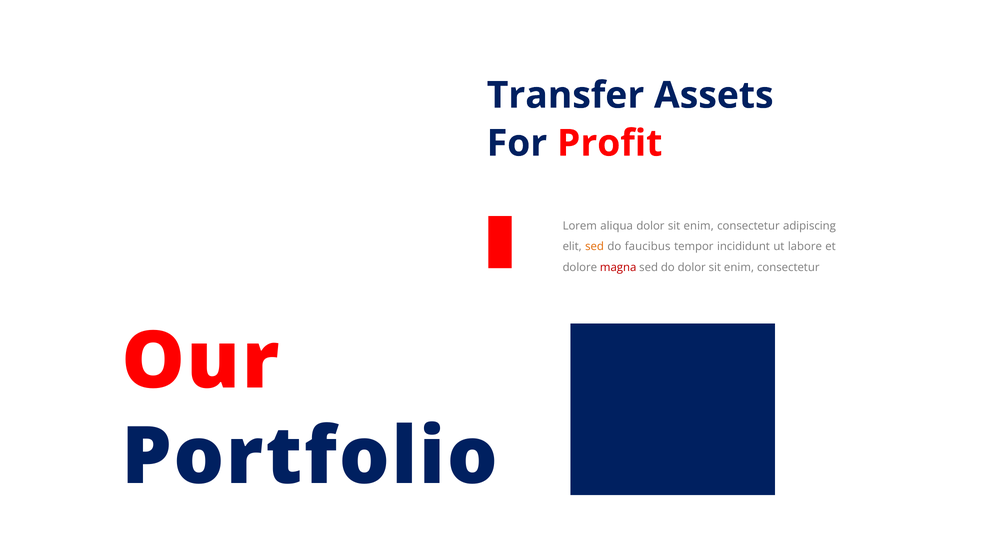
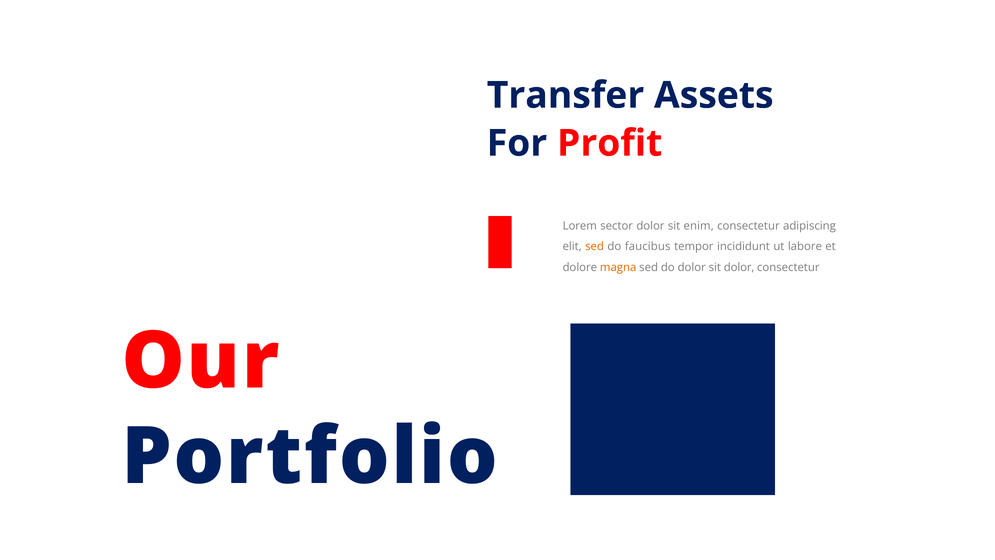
aliqua: aliqua -> sector (617, 226)
magna colour: red -> orange (618, 267)
do dolor sit enim: enim -> dolor (739, 267)
